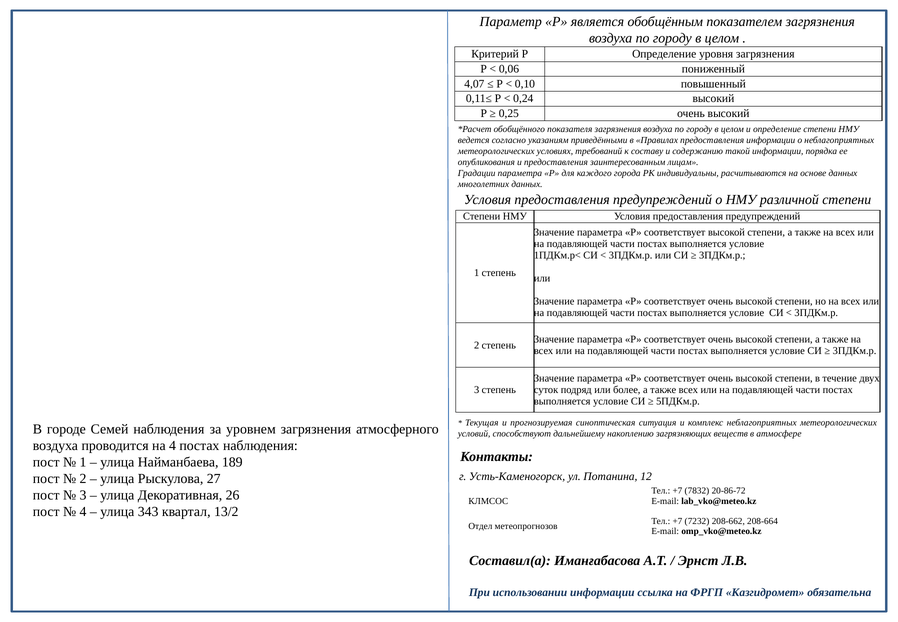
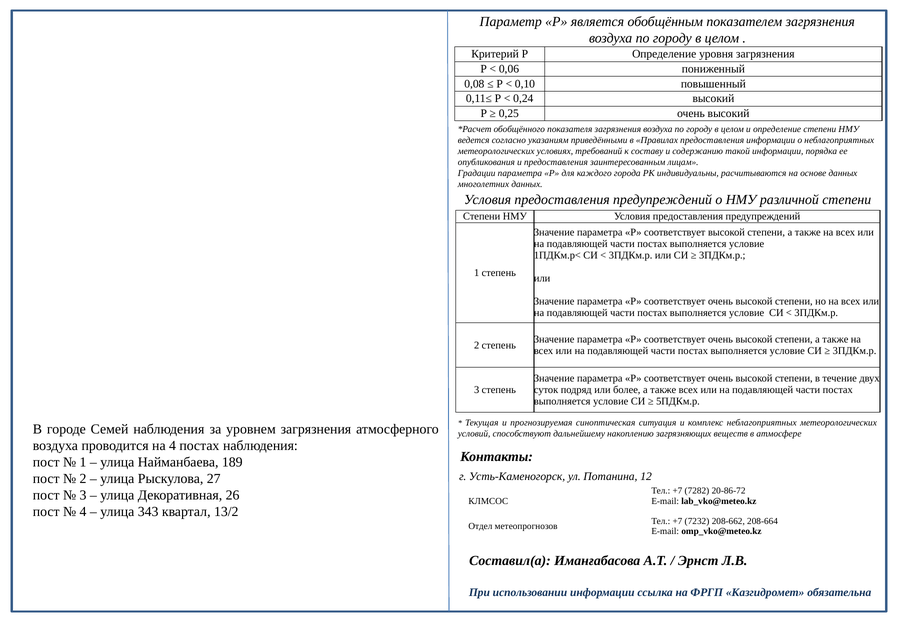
4,07: 4,07 -> 0,08 (474, 84)
7832: 7832 -> 7282 (697, 491)
